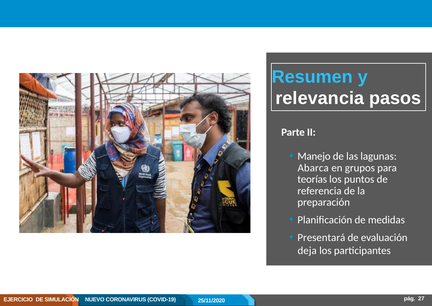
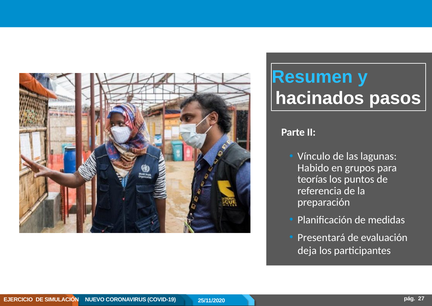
relevancia: relevancia -> hacinados (320, 98)
Manejo: Manejo -> Vínculo (314, 156)
Abarca: Abarca -> Habido (313, 168)
